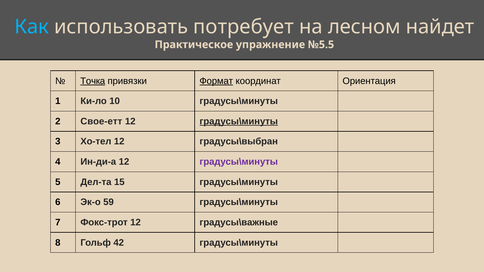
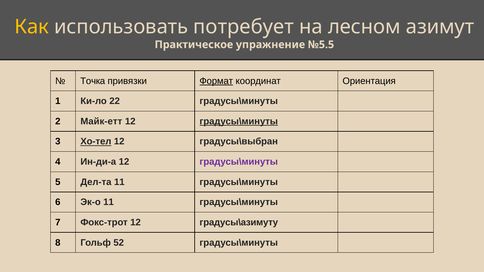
Как colour: light blue -> yellow (32, 27)
найдет: найдет -> азимут (440, 27)
Точка underline: present -> none (93, 81)
10: 10 -> 22 (115, 101)
Свое-етт: Свое-етт -> Майк-етт (101, 121)
Хо-тел underline: none -> present (96, 142)
Дел-та 15: 15 -> 11 (119, 182)
Эк-о 59: 59 -> 11 (109, 202)
градусы\важные: градусы\важные -> градусы\азимуту (239, 223)
42: 42 -> 52 (119, 243)
